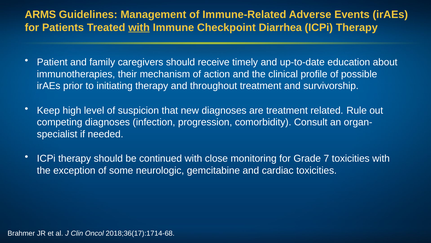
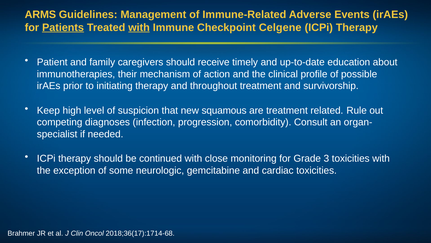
Patients underline: none -> present (63, 27)
Diarrhea: Diarrhea -> Celgene (280, 27)
new diagnoses: diagnoses -> squamous (224, 110)
7: 7 -> 3 (326, 158)
